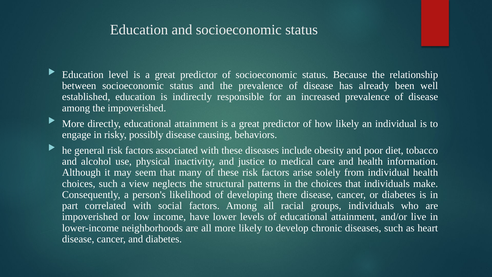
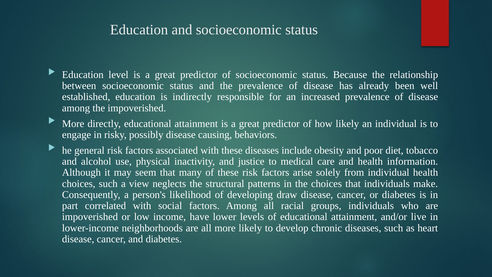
there: there -> draw (287, 195)
